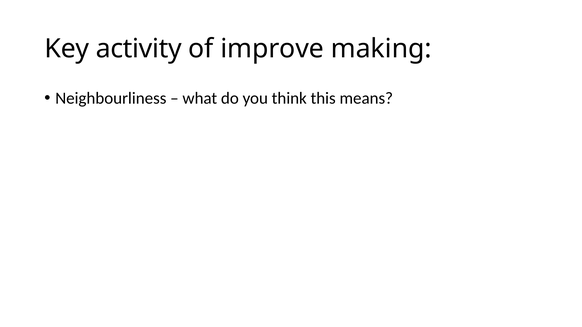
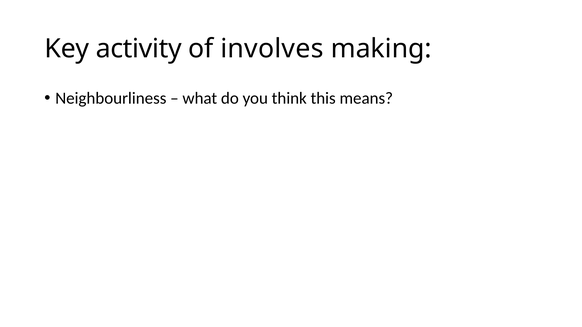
improve: improve -> involves (272, 49)
